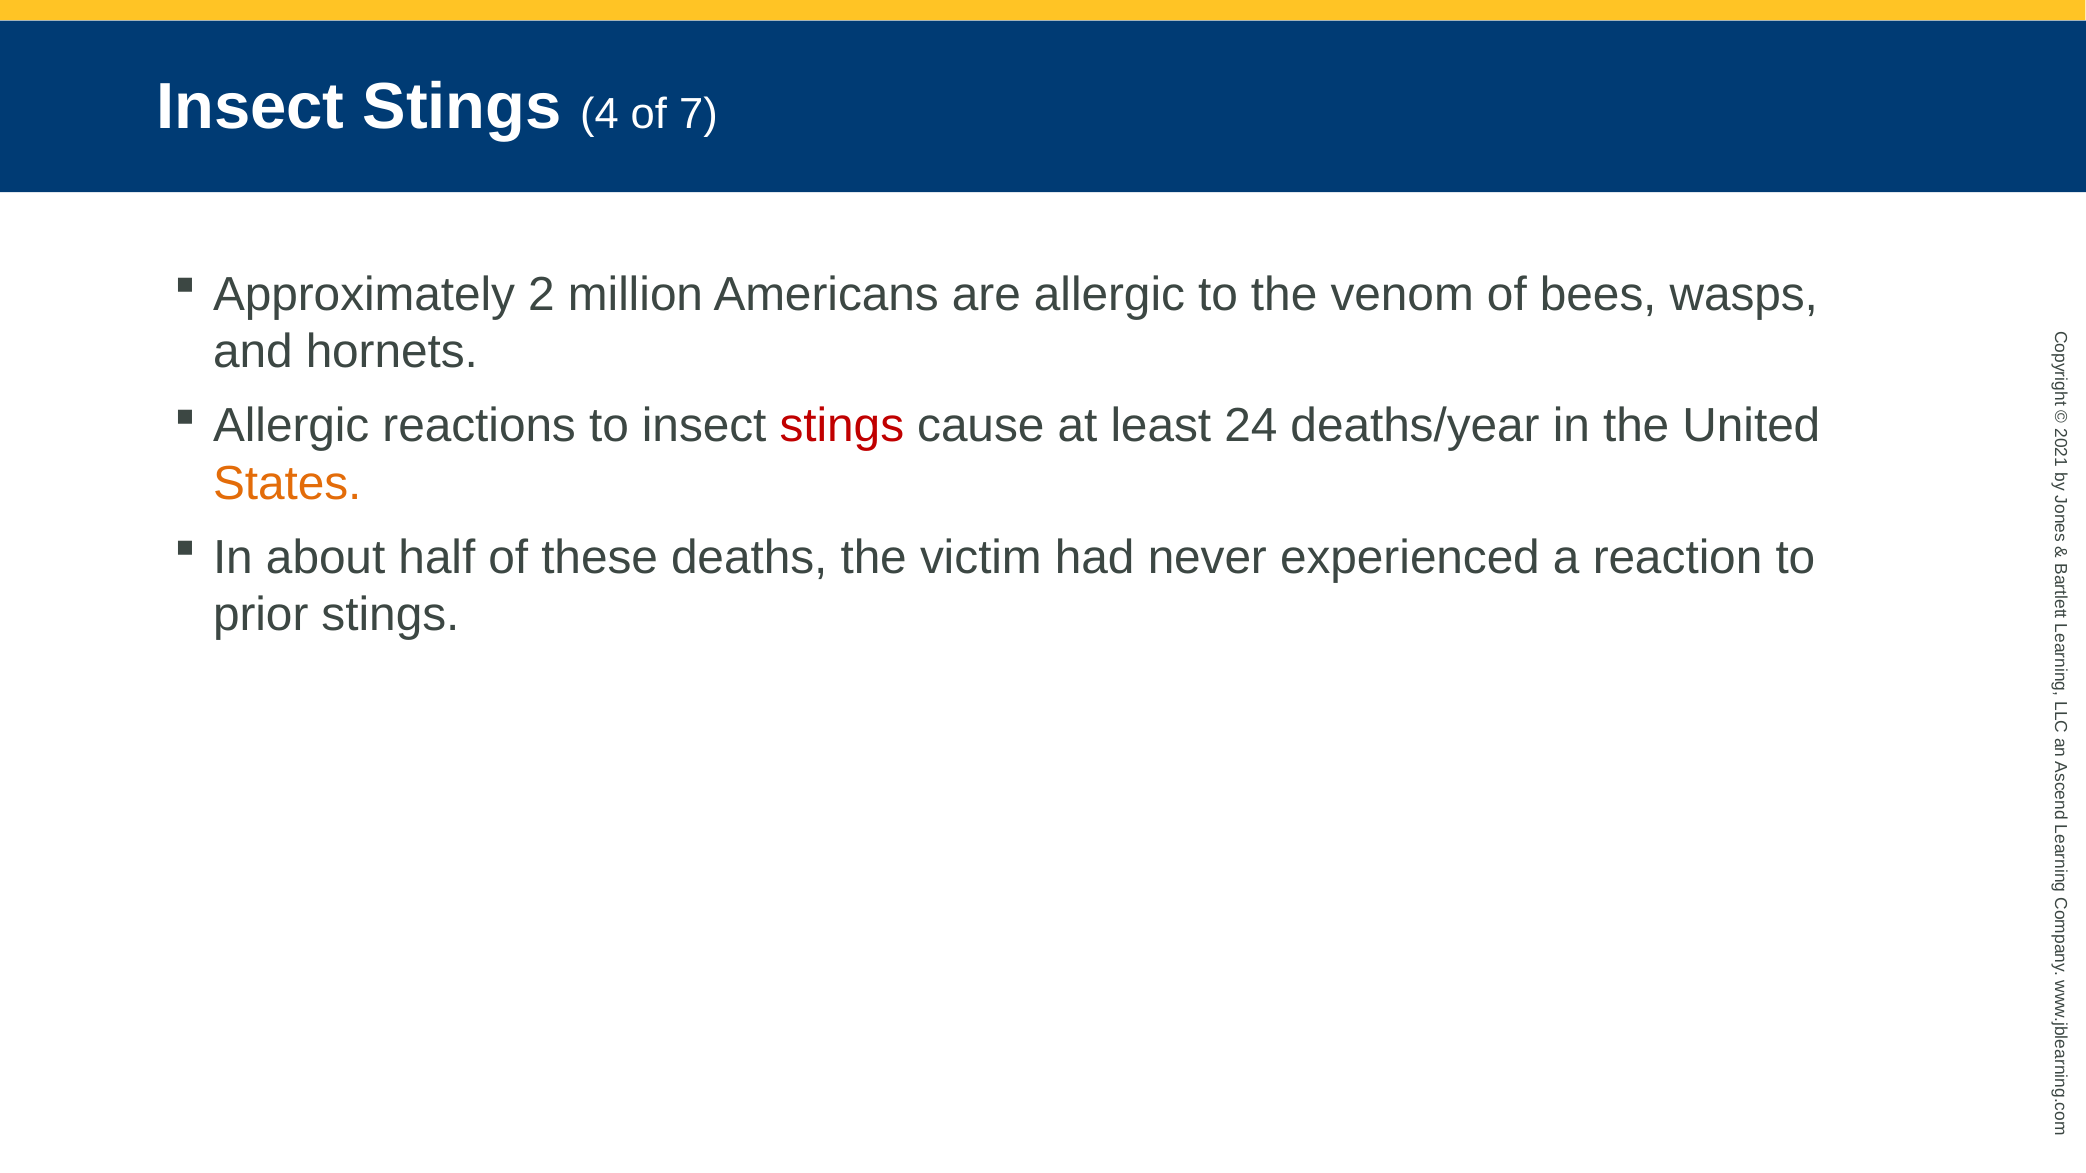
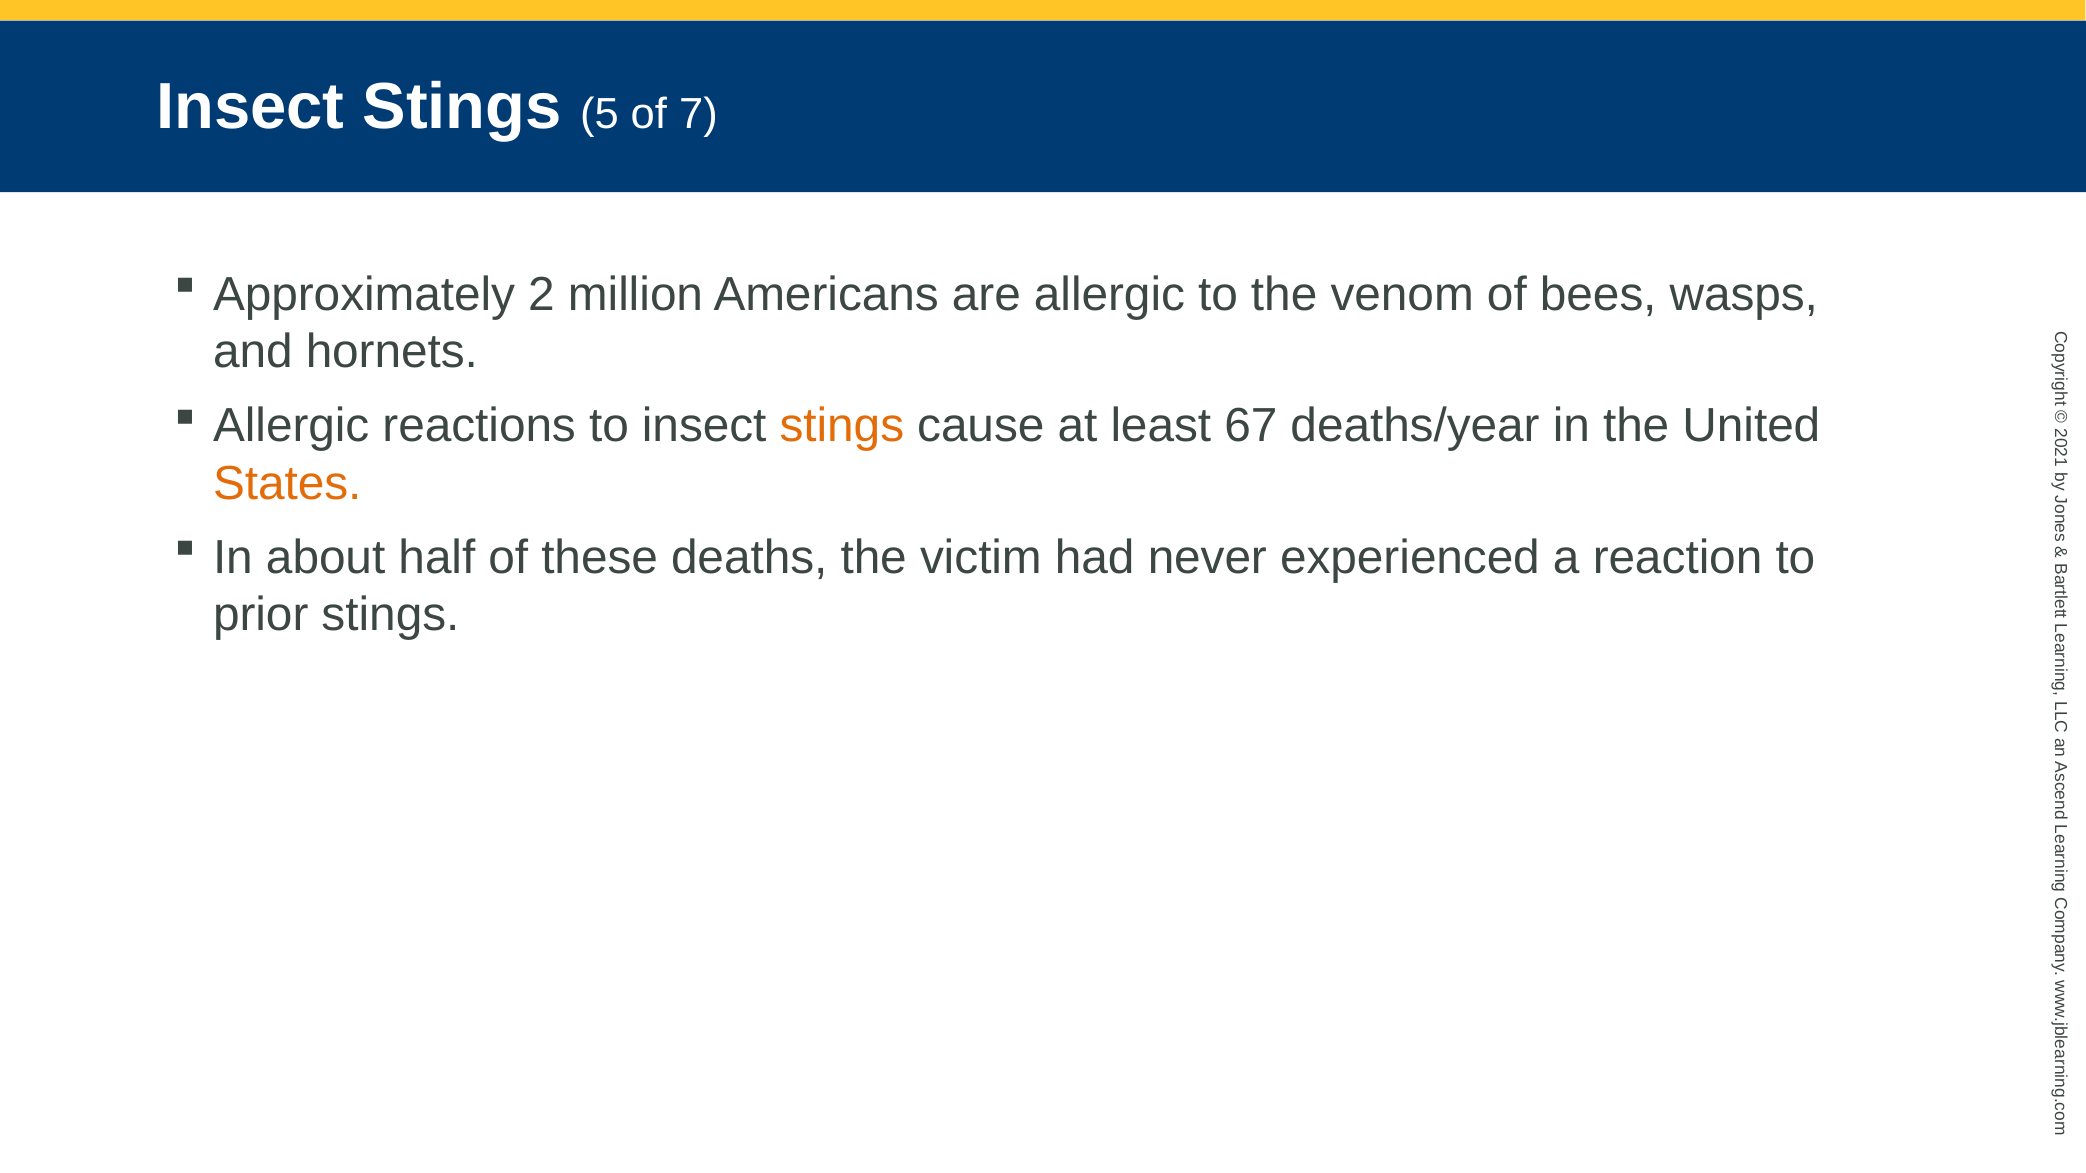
4: 4 -> 5 (599, 114)
stings colour: red -> orange (842, 426)
24: 24 -> 67 (1251, 426)
